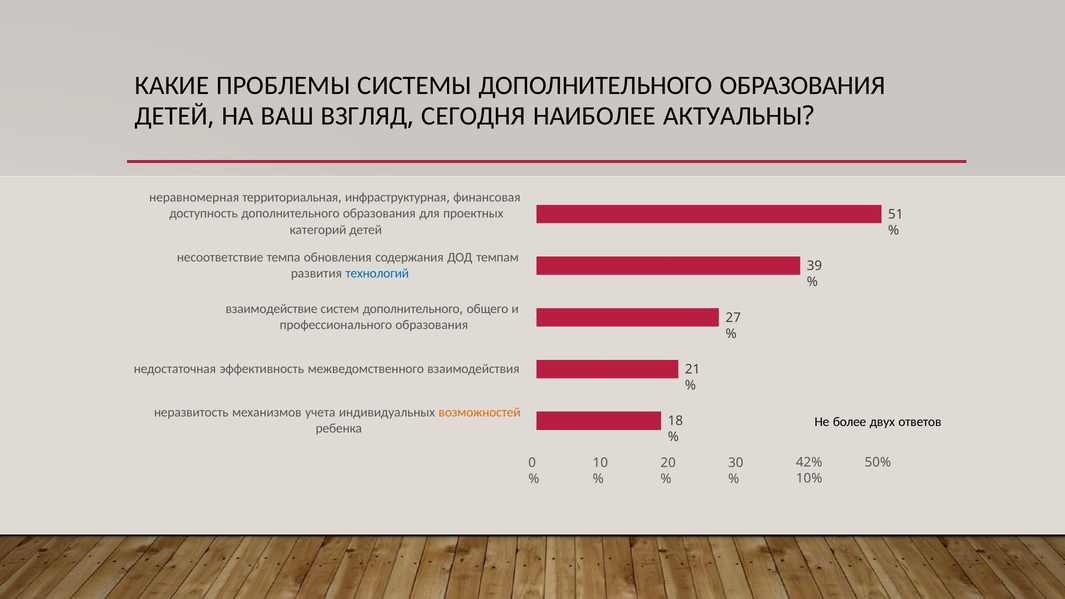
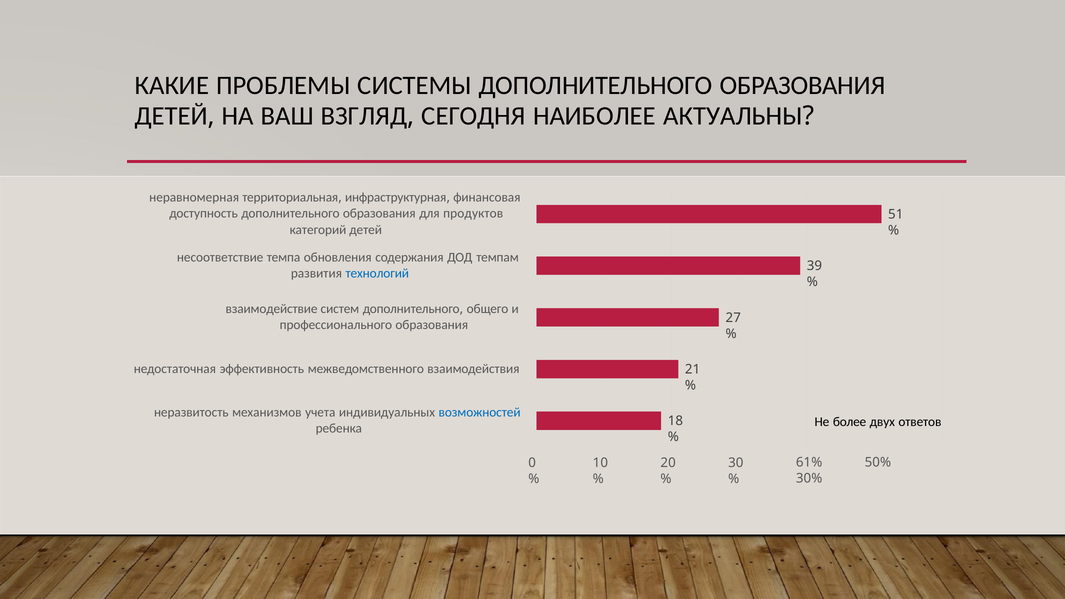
проектных: проектных -> продуктов (473, 214)
возможностей colour: orange -> blue (480, 412)
42%: 42% -> 61% (809, 463)
10%: 10% -> 30% (809, 479)
